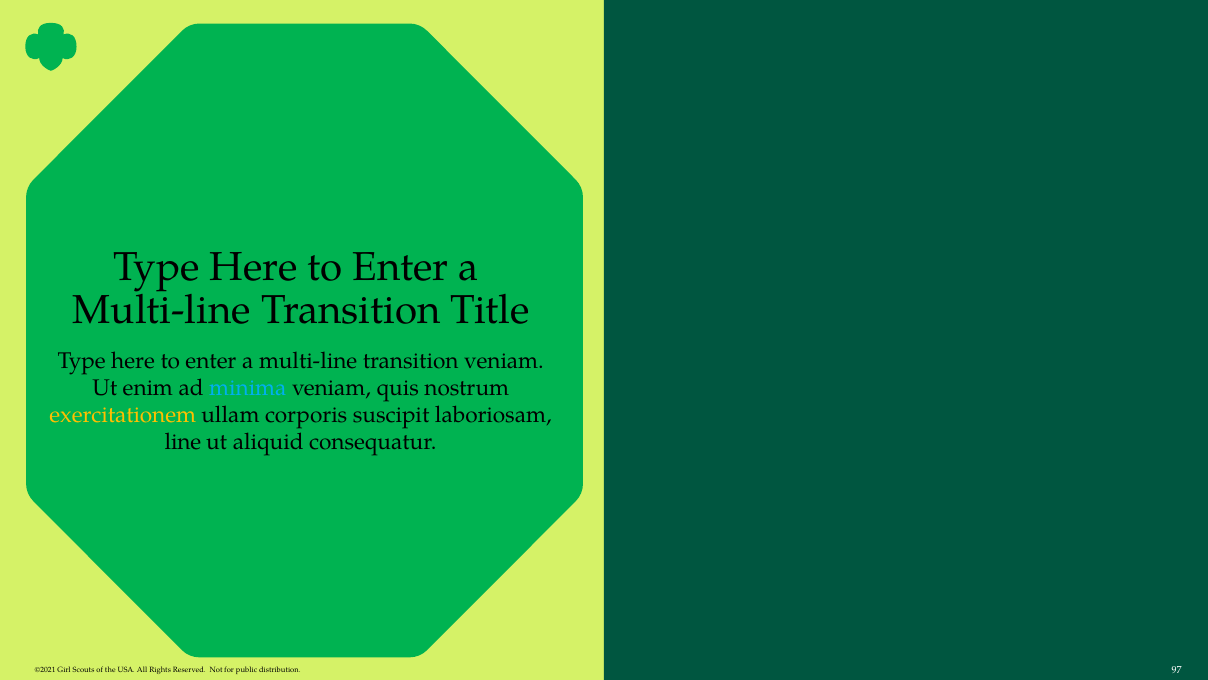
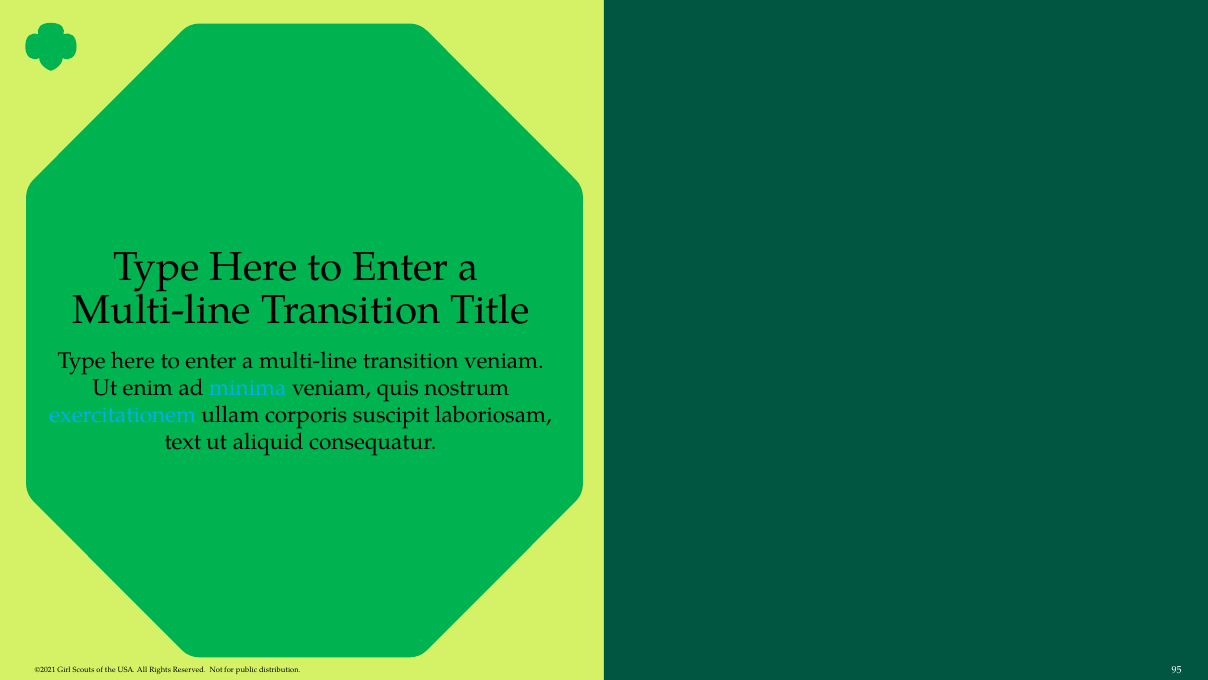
exercitationem colour: yellow -> light blue (123, 415)
line: line -> text (183, 442)
97: 97 -> 95 (1177, 670)
